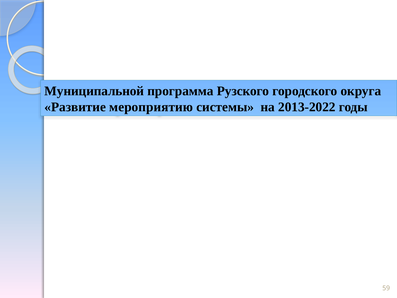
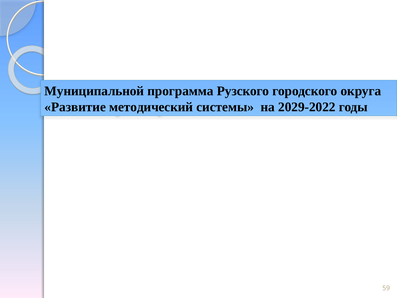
мероприятию: мероприятию -> методический (151, 107)
2013-2022: 2013-2022 -> 2029-2022 (307, 107)
